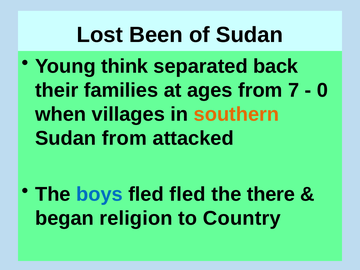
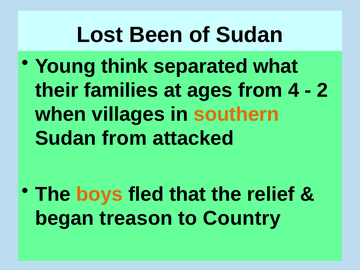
back: back -> what (276, 66)
7: 7 -> 4 (294, 90)
0: 0 -> 2 (322, 90)
boys colour: blue -> orange (99, 194)
fled fled: fled -> that (188, 194)
there: there -> relief (271, 194)
religion: religion -> treason (136, 218)
